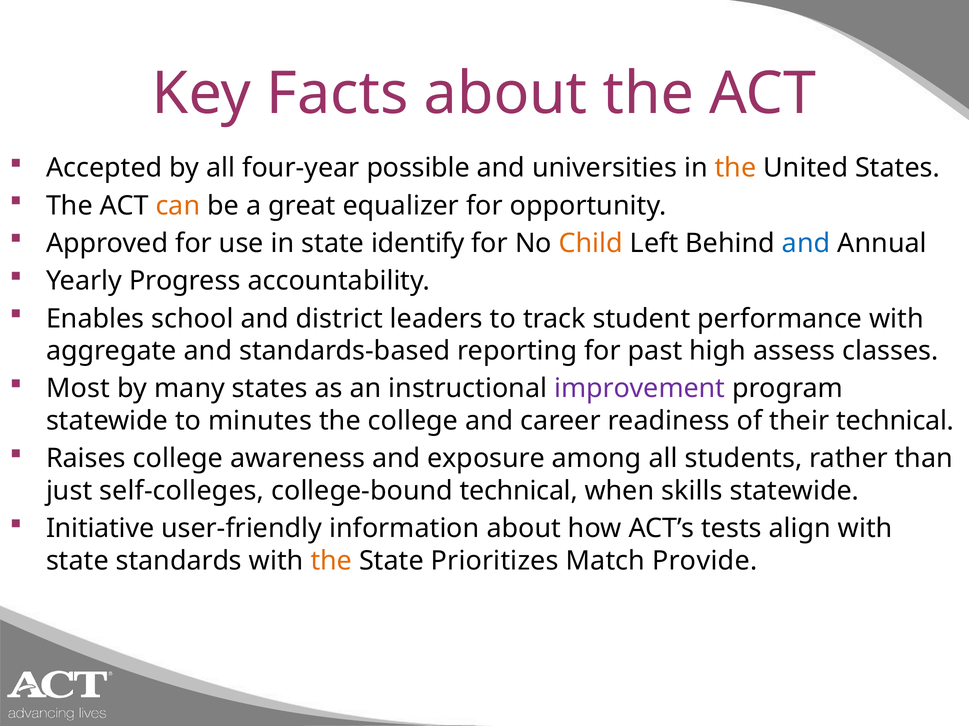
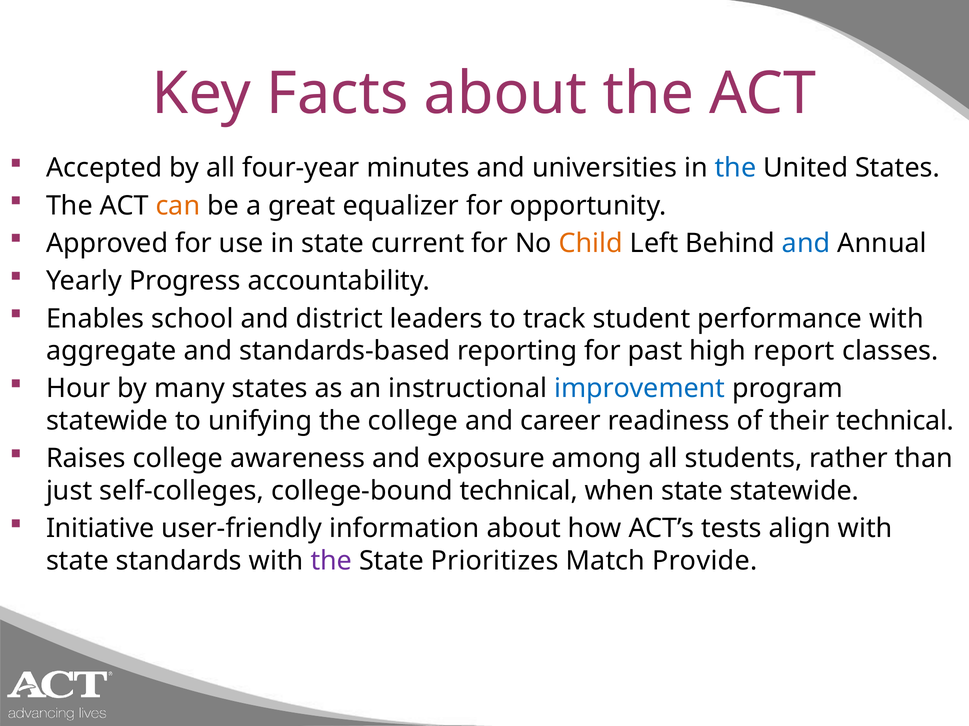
possible: possible -> minutes (418, 168)
the colour: orange -> blue (735, 168)
identify: identify -> current (418, 244)
assess: assess -> report (794, 351)
Most: Most -> Hour (78, 389)
improvement colour: purple -> blue (640, 389)
minutes: minutes -> unifying (260, 421)
when skills: skills -> state (692, 491)
the colour: orange -> purple (331, 561)
